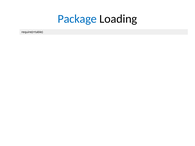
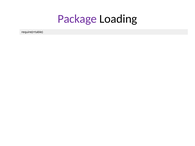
Package colour: blue -> purple (77, 19)
